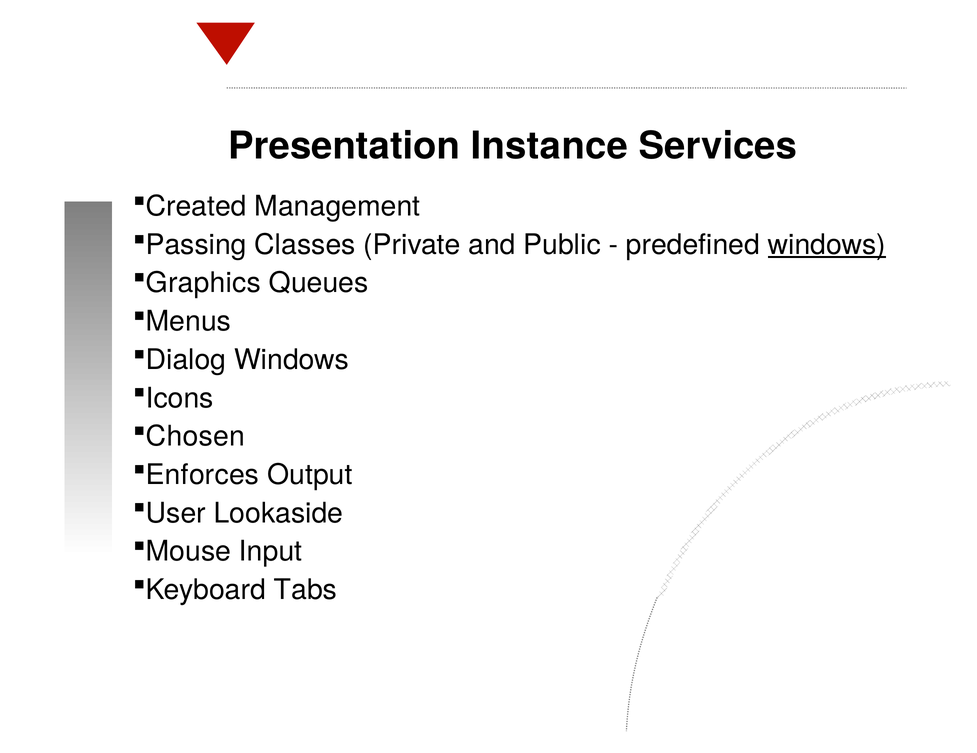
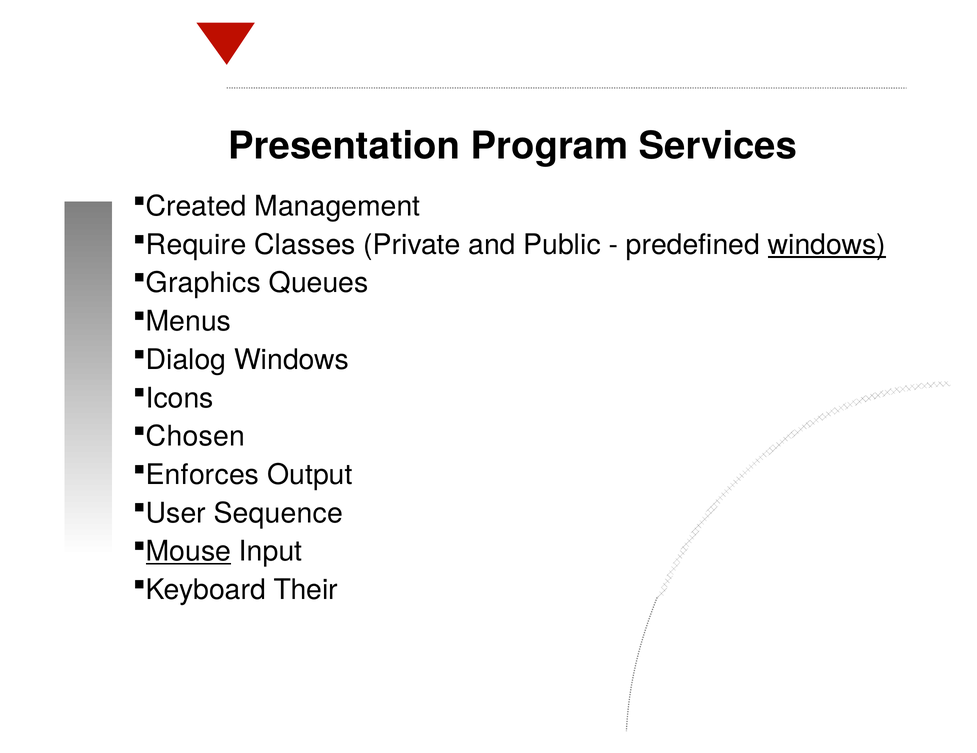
Instance: Instance -> Program (550, 146)
Passing: Passing -> Require (196, 245)
Lookaside: Lookaside -> Sequence (278, 513)
Mouse underline: none -> present (188, 552)
Tabs: Tabs -> Their (306, 590)
